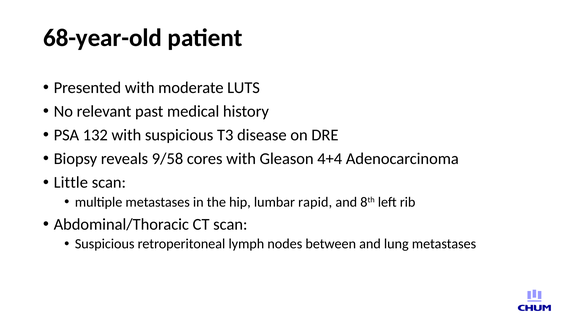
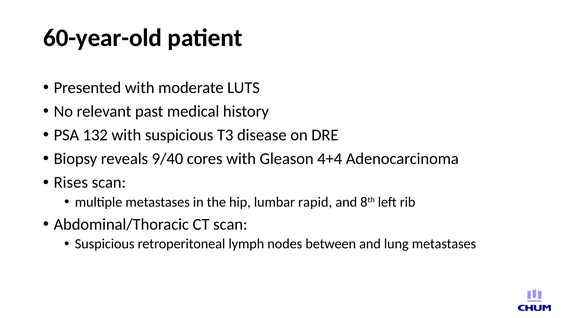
68-year-old: 68-year-old -> 60-year-old (103, 38)
9/58: 9/58 -> 9/40 (167, 159)
Little: Little -> Rises (71, 182)
